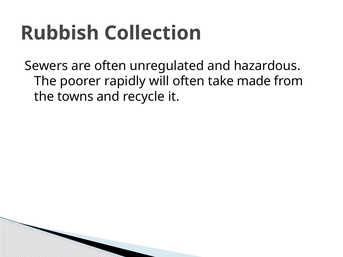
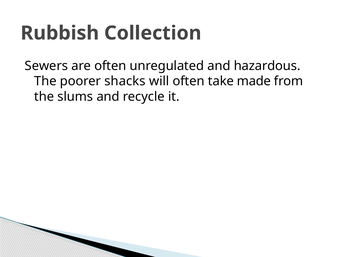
rapidly: rapidly -> shacks (125, 81)
towns: towns -> slums (75, 97)
